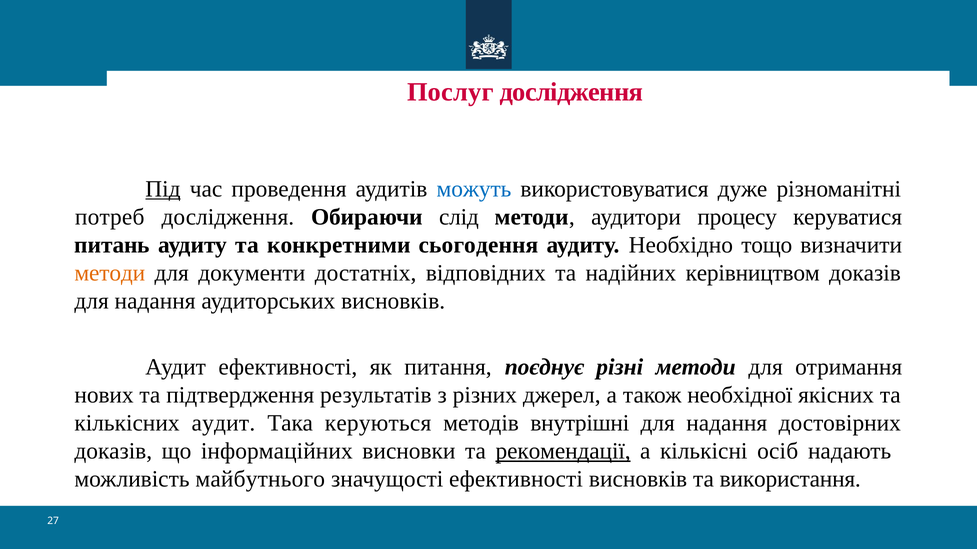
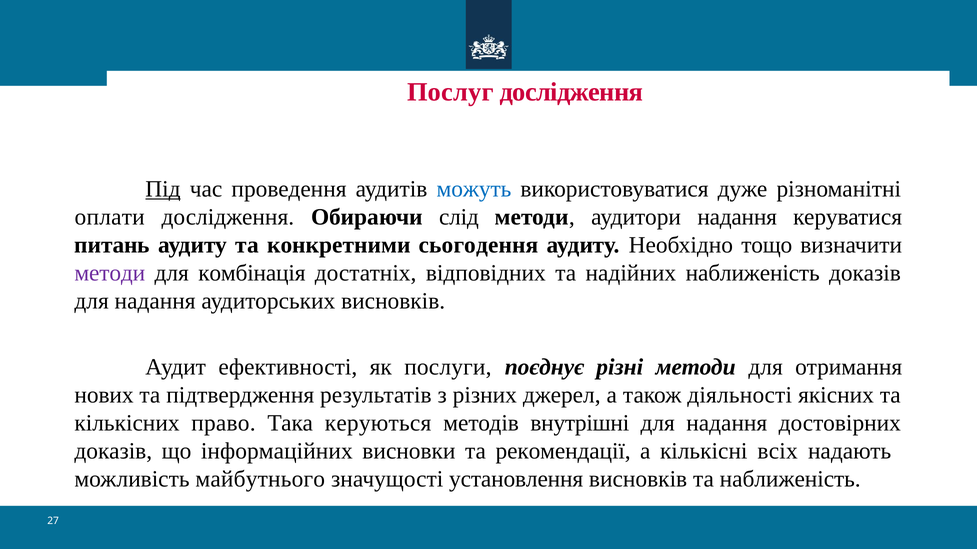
потреб: потреб -> оплати (110, 217)
аудитори процесу: процесу -> надання (737, 217)
методи colour: orange -> purple (110, 273)
документи: документи -> комбінація (252, 273)
надійних керівництвом: керівництвом -> наближеність (753, 273)
питання: питання -> послуги (448, 367)
необхідної: необхідної -> діяльності (740, 395)
кількісних аудит: аудит -> право (223, 423)
рекомендації underline: present -> none (563, 452)
осіб: осіб -> всіх (778, 452)
значущості ефективності: ефективності -> установлення (516, 480)
та використання: використання -> наближеність (790, 480)
